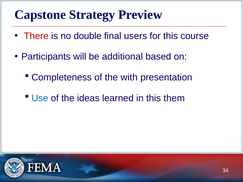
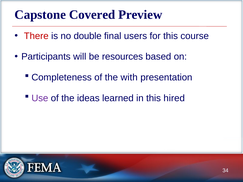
Strategy: Strategy -> Covered (92, 15)
additional: additional -> resources (122, 57)
Use colour: blue -> purple (40, 98)
them: them -> hired (174, 98)
